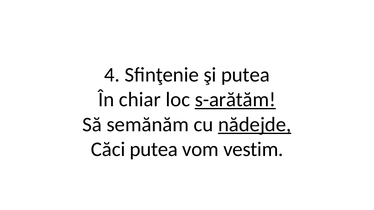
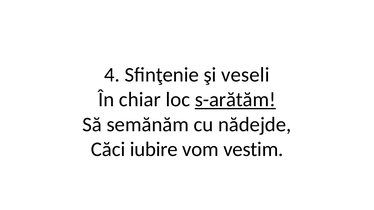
şi putea: putea -> veseli (245, 75)
nădejde underline: present -> none (255, 125)
Căci putea: putea -> iubire (154, 150)
